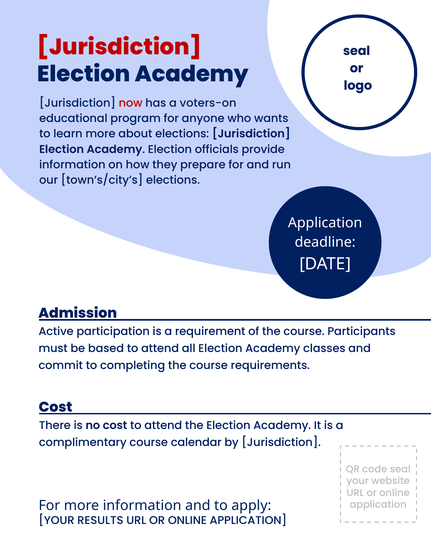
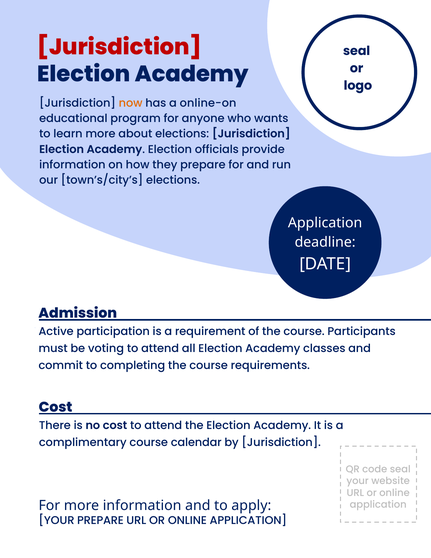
now colour: red -> orange (131, 103)
voters-on: voters-on -> online-on (208, 103)
based: based -> voting (106, 348)
YOUR RESULTS: RESULTS -> PREPARE (100, 520)
